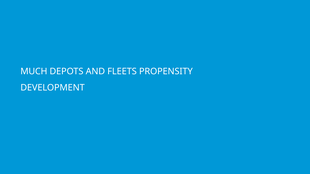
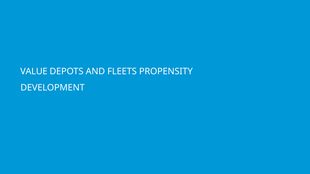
MUCH: MUCH -> VALUE (34, 72)
